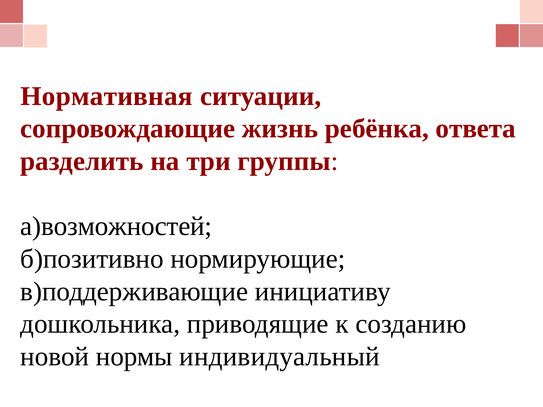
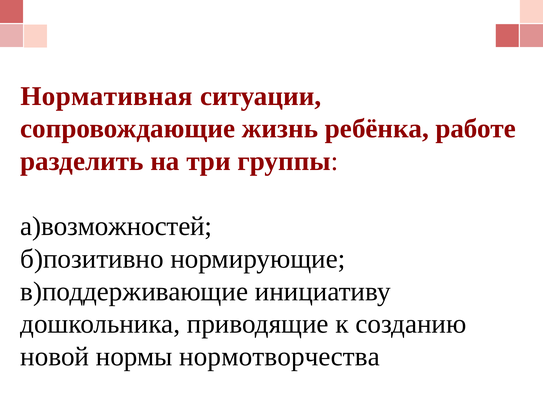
ответа: ответа -> работе (476, 129)
индивидуальный: индивидуальный -> нормотворчества (280, 357)
